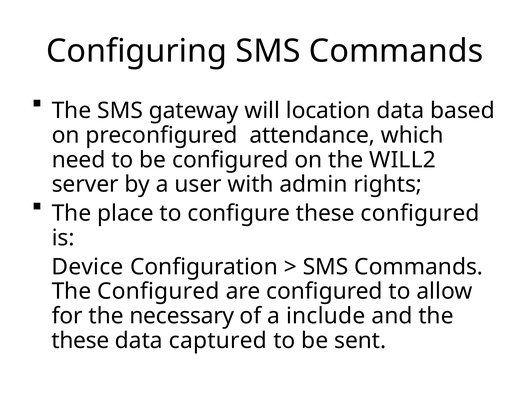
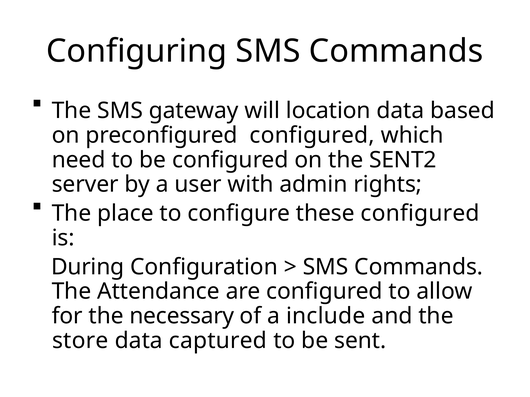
preconfigured attendance: attendance -> configured (312, 135)
WILL2: WILL2 -> SENT2 (403, 160)
Device: Device -> During (88, 267)
The Configured: Configured -> Attendance (158, 292)
these: these -> store (80, 341)
